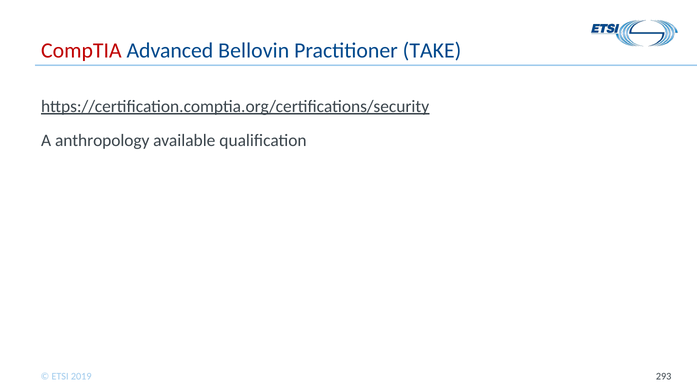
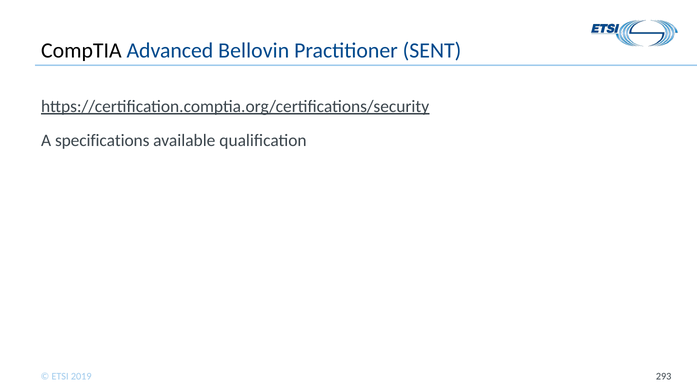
CompTIA colour: red -> black (81, 51)
TAKE: TAKE -> SENT (432, 51)
anthropology: anthropology -> specifications (102, 141)
